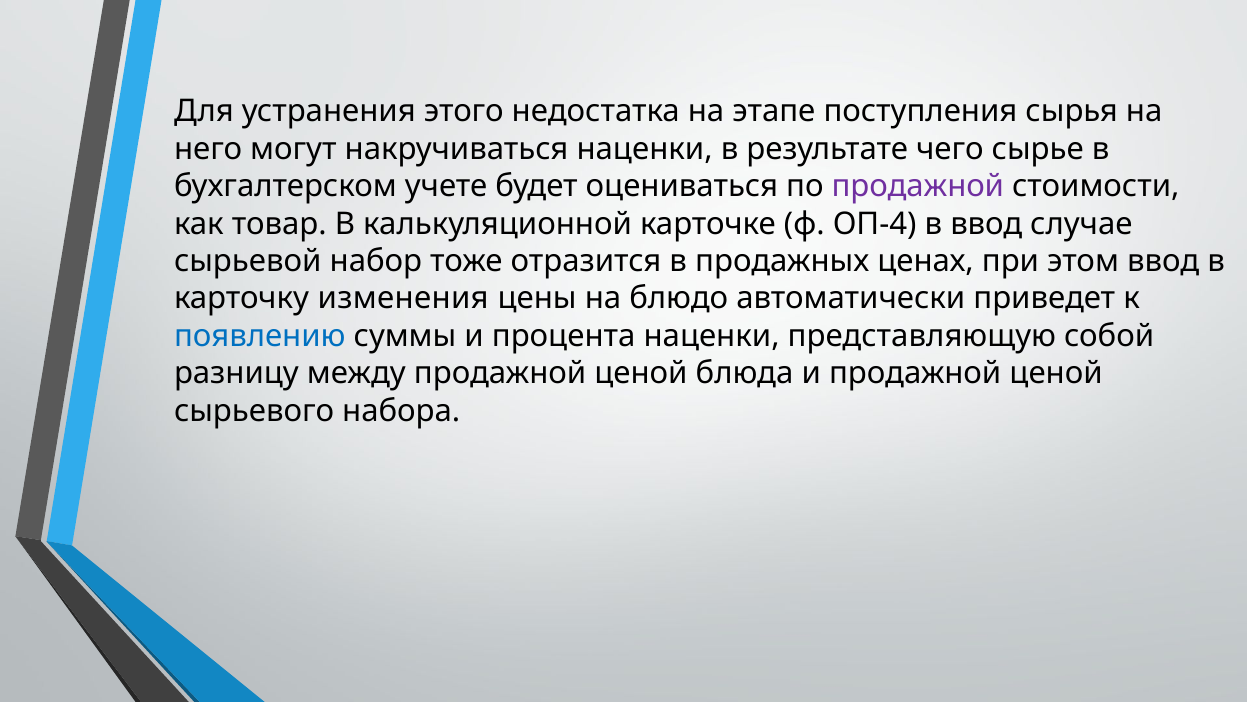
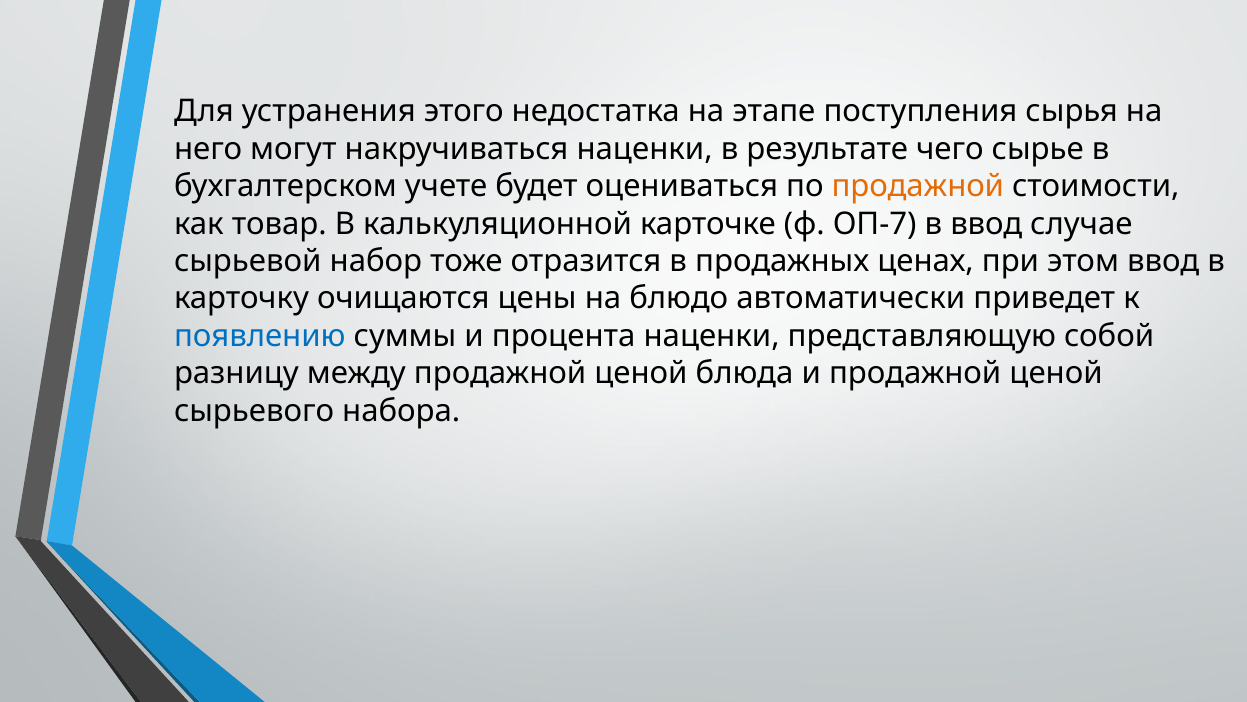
продажной colour: purple -> orange (918, 186)
ОП-4: ОП-4 -> ОП-7 (875, 224)
изменения: изменения -> очищаются (403, 298)
